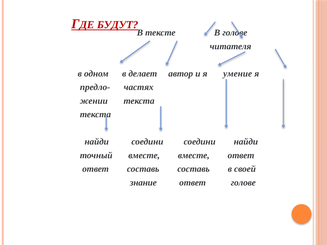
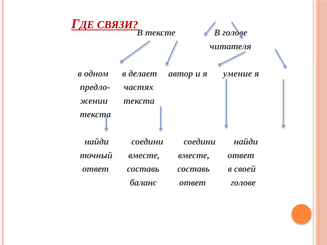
БУДУТ: БУДУТ -> СВЯЗИ (118, 25)
знание: знание -> баланс (143, 183)
